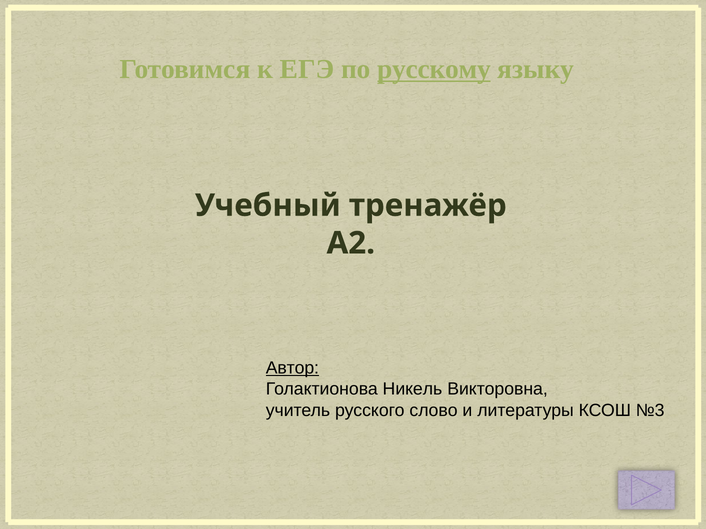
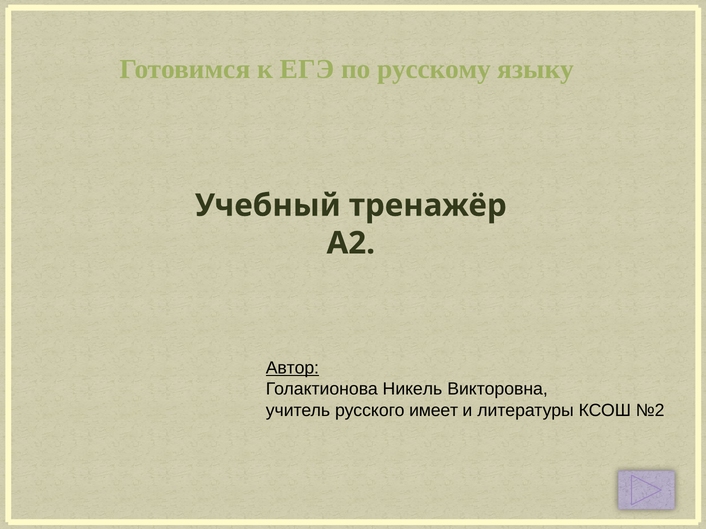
русскому underline: present -> none (434, 69)
слово: слово -> имеет (434, 411)
№3: №3 -> №2 (650, 411)
